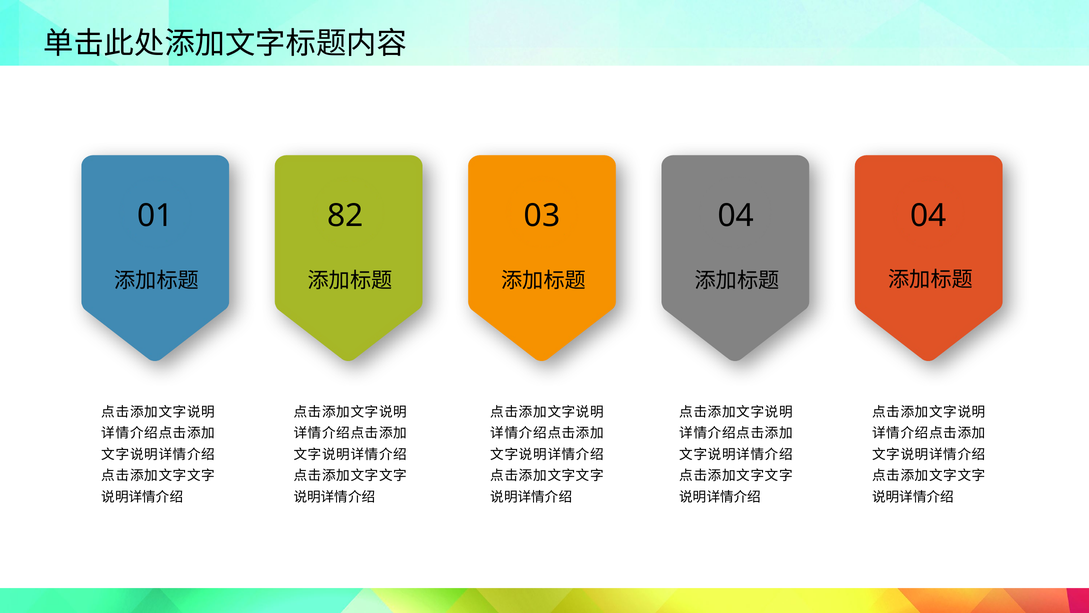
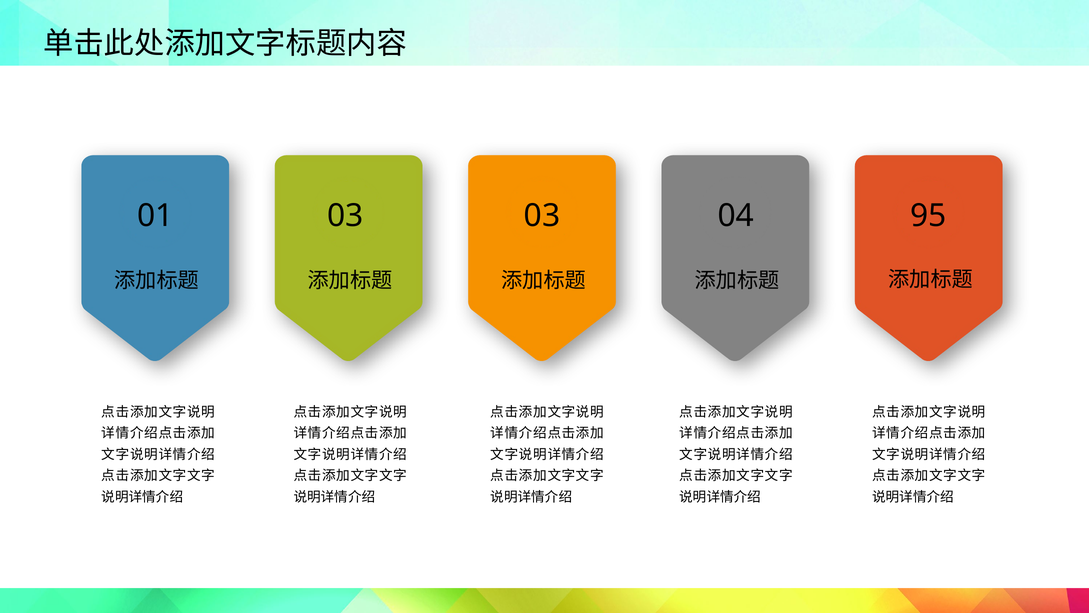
01 82: 82 -> 03 (345, 215)
04 04: 04 -> 95 (928, 215)
